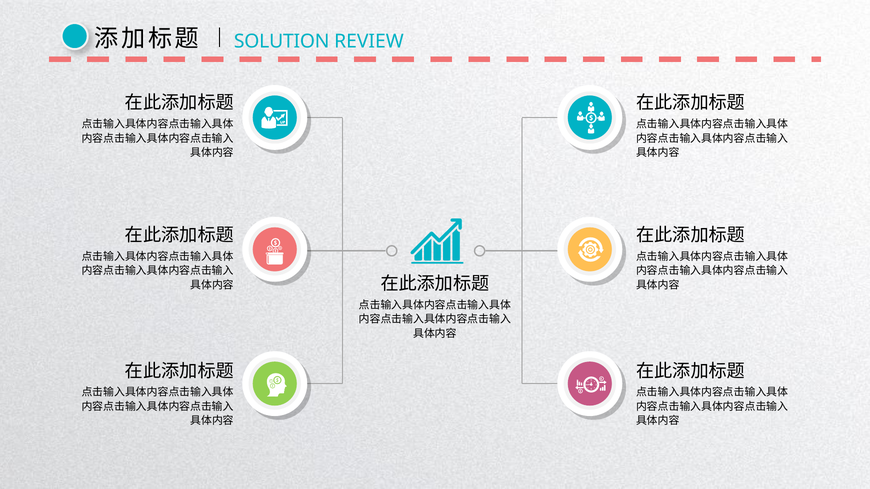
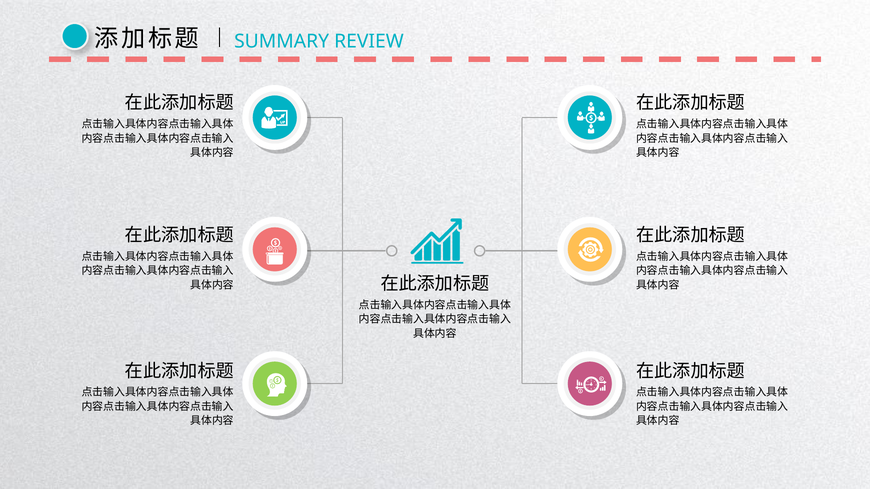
SOLUTION: SOLUTION -> SUMMARY (282, 42)
